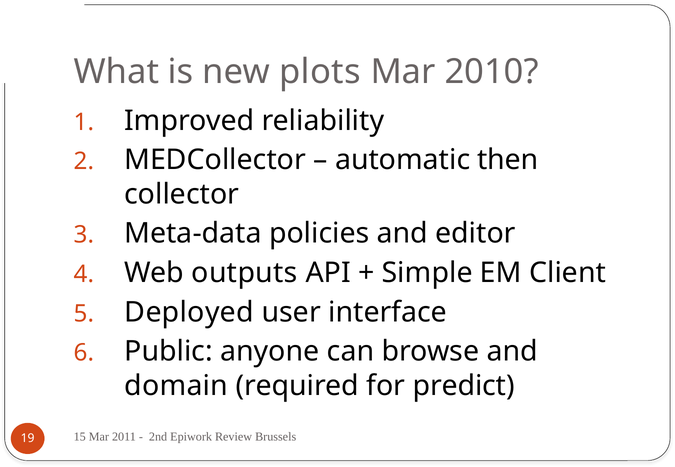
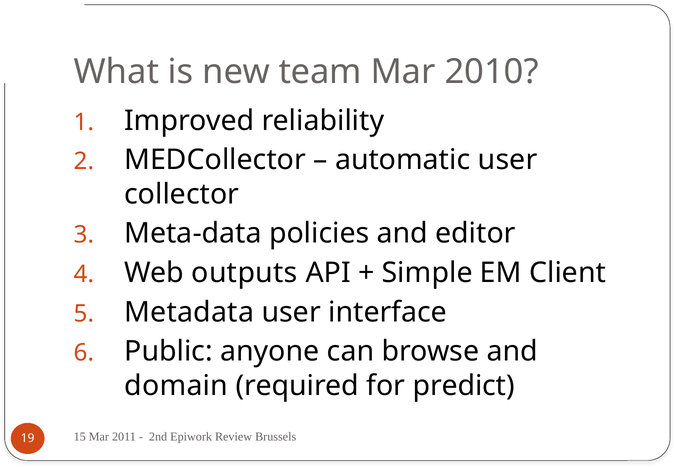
plots: plots -> team (320, 72)
automatic then: then -> user (508, 160)
Deployed: Deployed -> Metadata (189, 312)
